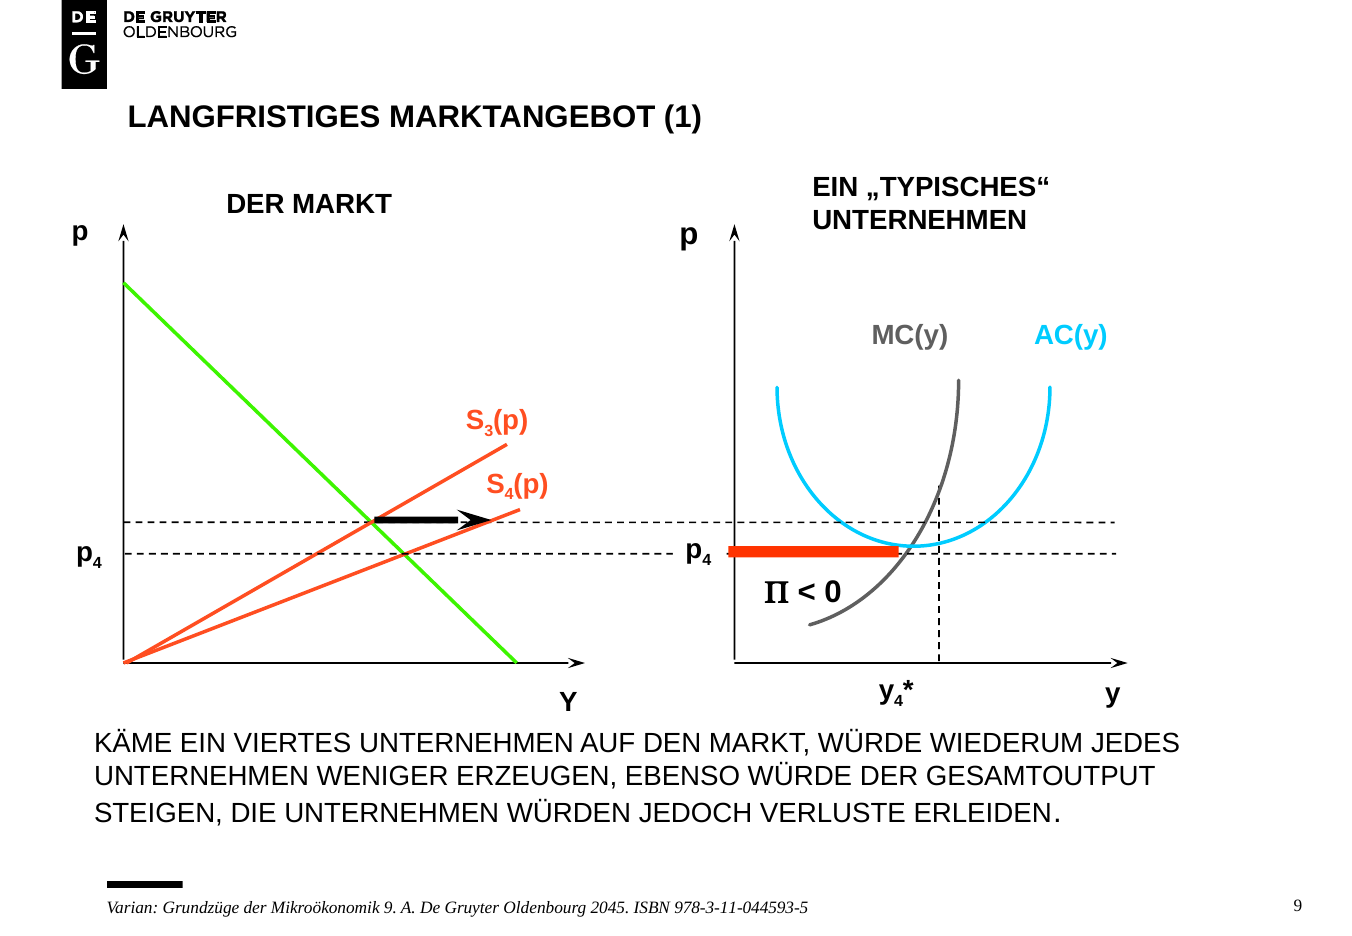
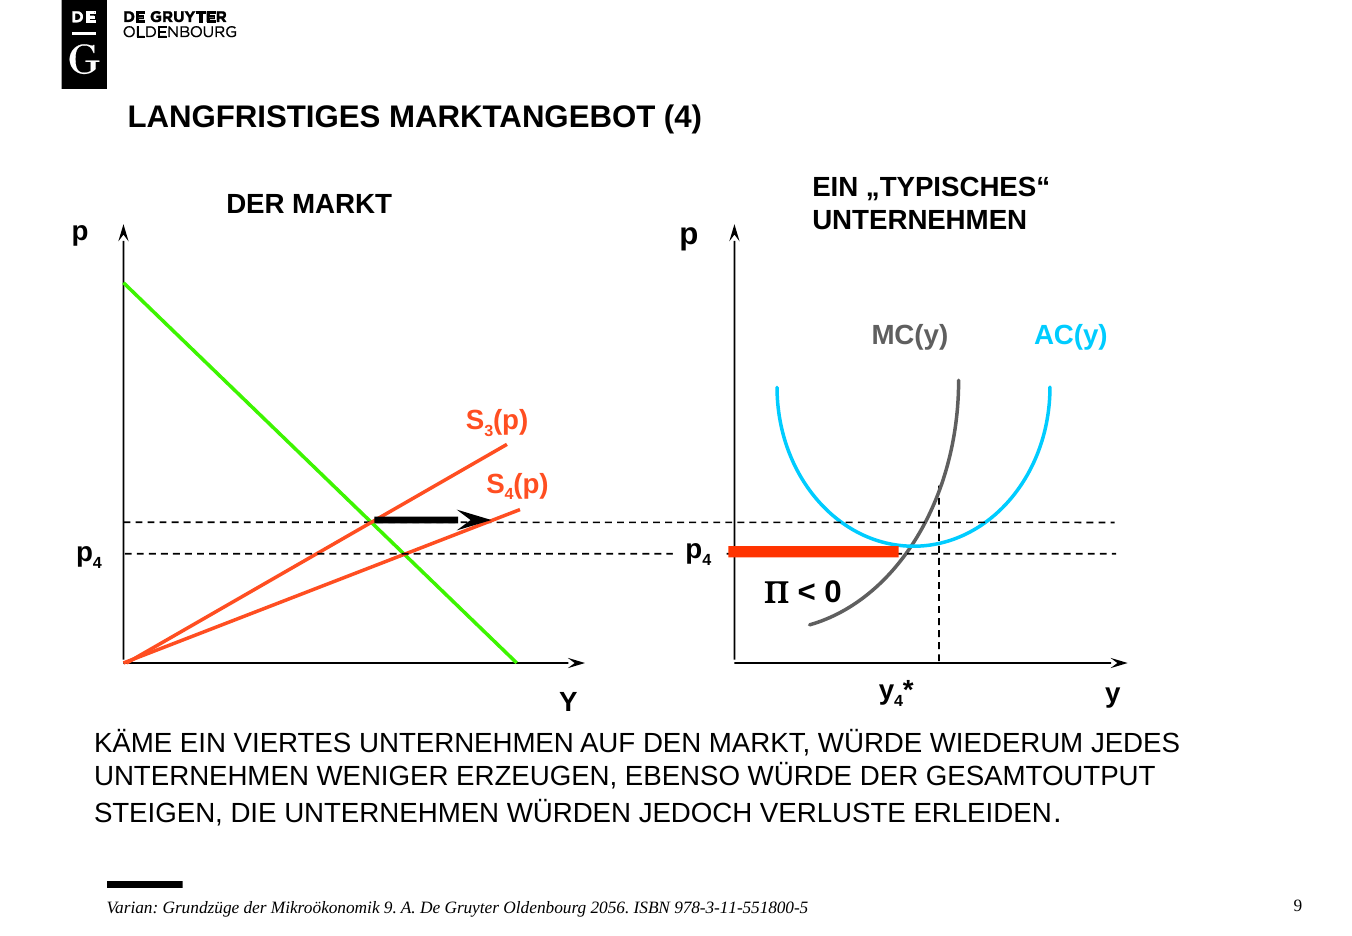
MARKTANGEBOT 1: 1 -> 4 (683, 117)
2045: 2045 -> 2056 (610, 908)
978-3-11-044593-5: 978-3-11-044593-5 -> 978-3-11-551800-5 (741, 908)
